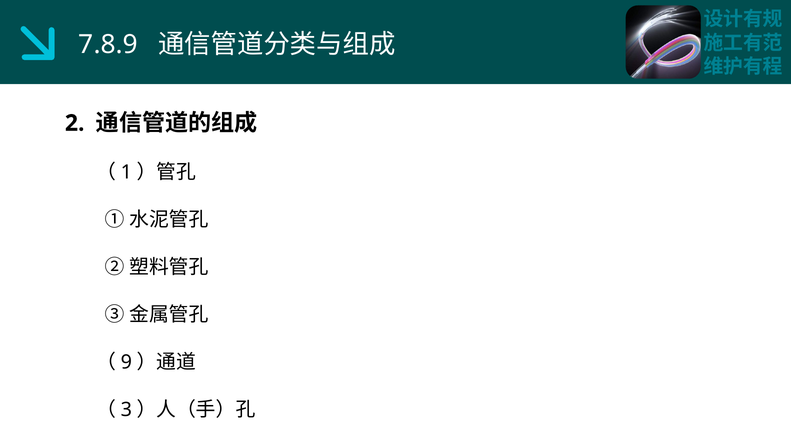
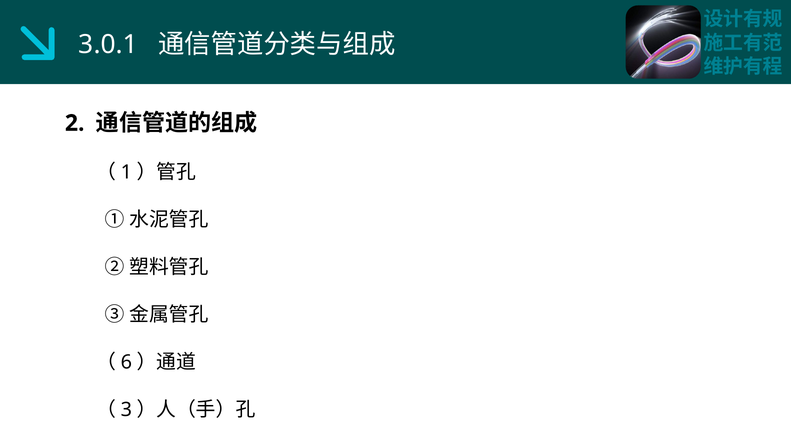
7.8.9: 7.8.9 -> 3.0.1 (108, 45)
9: 9 -> 6 (126, 362)
